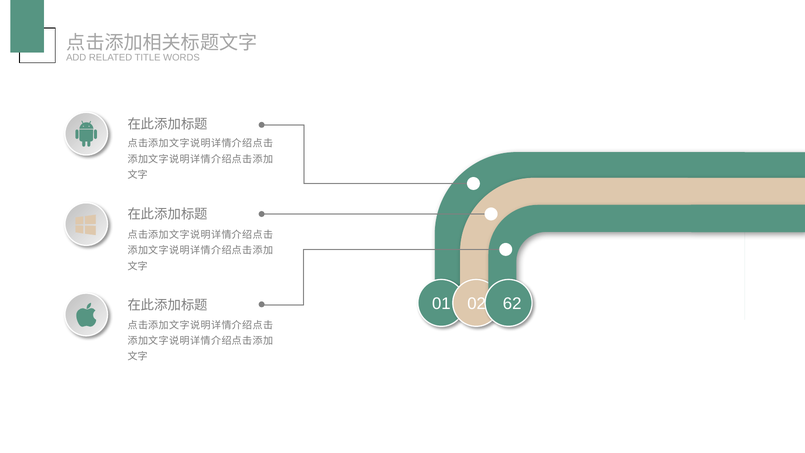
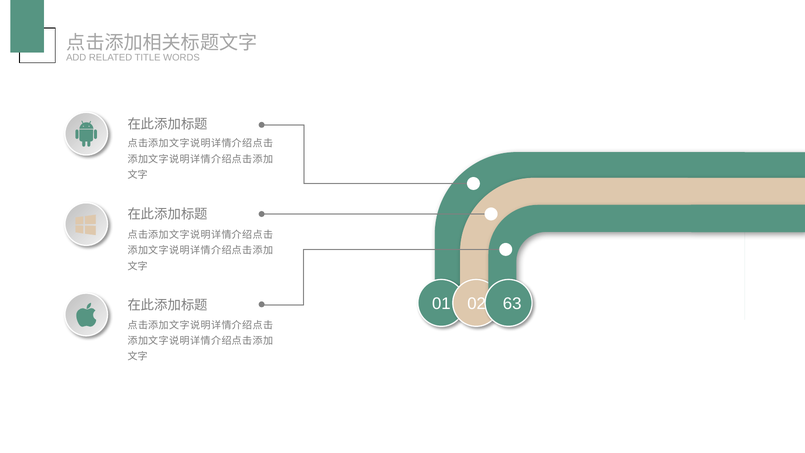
62: 62 -> 63 (512, 303)
